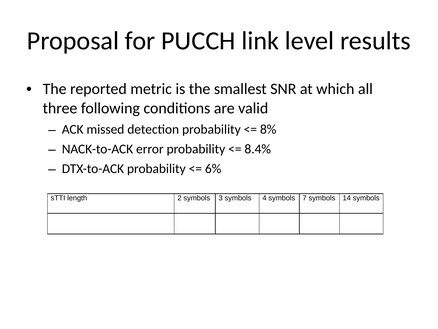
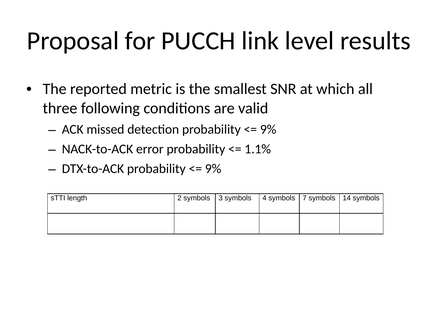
8%: 8% -> 9% (268, 129)
8.4%: 8.4% -> 1.1% (258, 149)
6%: 6% -> 9% (213, 169)
